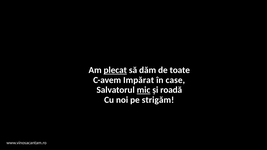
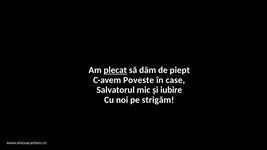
toate: toate -> piept (180, 70)
Impărat: Impărat -> Poveste (139, 80)
mic underline: present -> none (144, 90)
roadă: roadă -> iubire (171, 90)
